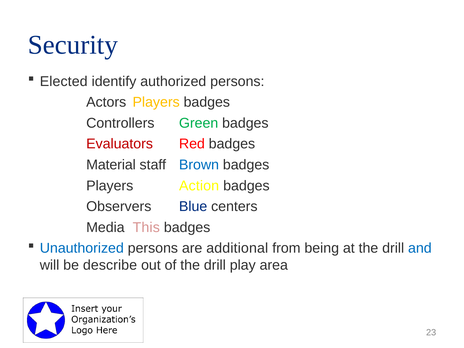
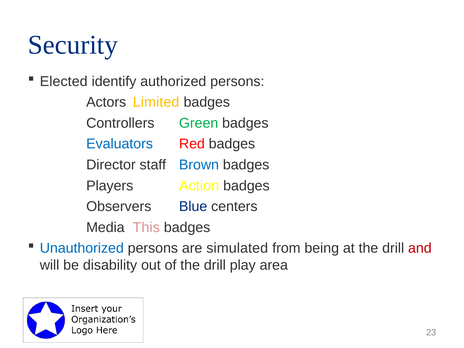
Actors Players: Players -> Limited (156, 102)
Evaluators colour: red -> blue (120, 144)
Material: Material -> Director (111, 165)
additional: additional -> simulated (237, 248)
and colour: blue -> red (420, 248)
describe: describe -> disability (110, 265)
